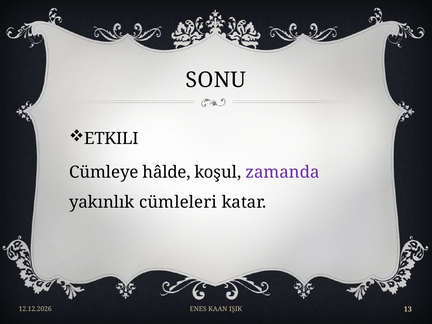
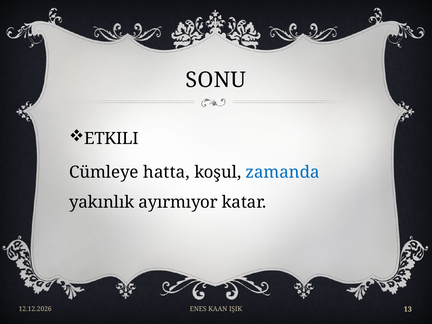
hâlde: hâlde -> hatta (166, 172)
zamanda colour: purple -> blue (283, 172)
cümleleri: cümleleri -> ayırmıyor (178, 202)
